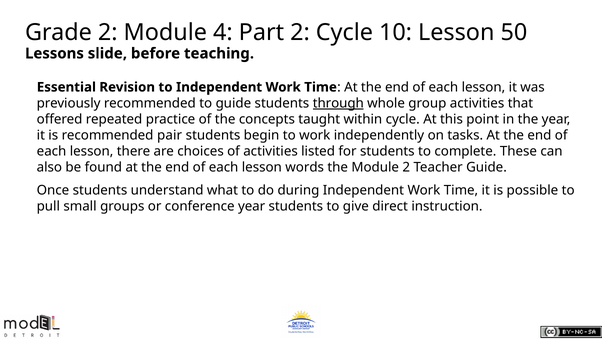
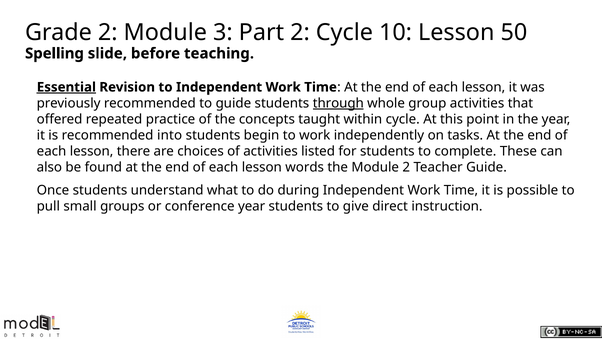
4: 4 -> 3 (223, 33)
Lessons: Lessons -> Spelling (54, 53)
Essential underline: none -> present (66, 87)
pair: pair -> into (170, 135)
